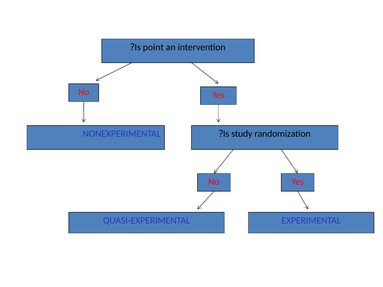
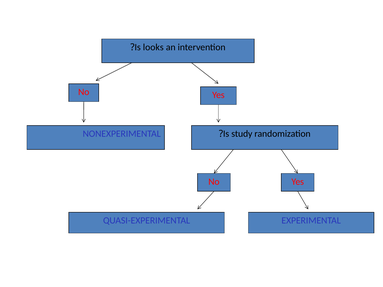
point: point -> looks (153, 47)
